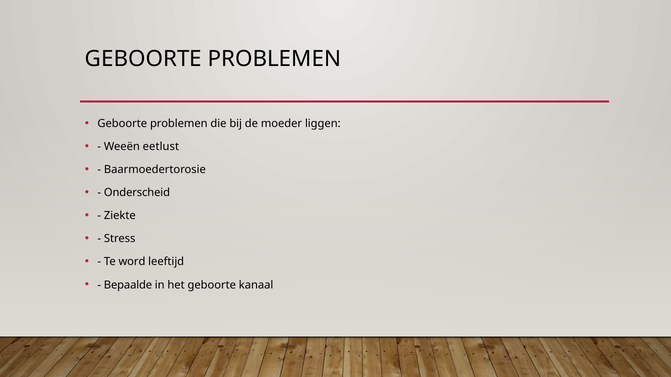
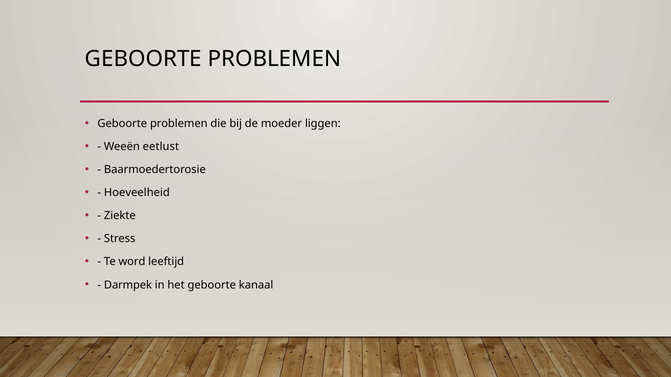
Onderscheid: Onderscheid -> Hoeveelheid (137, 193)
Bepaalde: Bepaalde -> Darmpek (128, 285)
